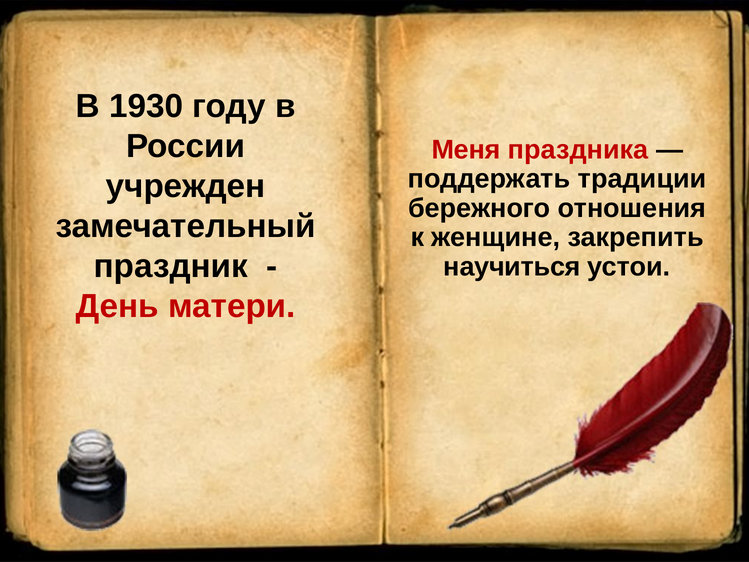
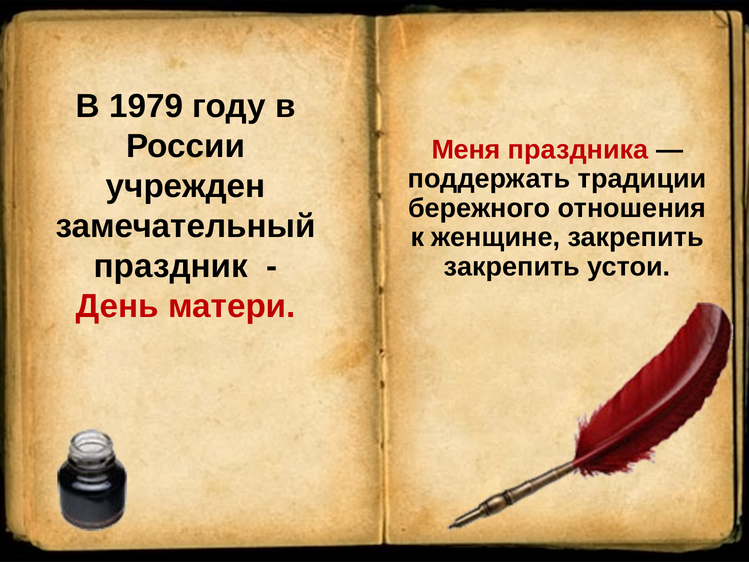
1930: 1930 -> 1979 (146, 106)
научиться: научиться -> закрепить (512, 267)
